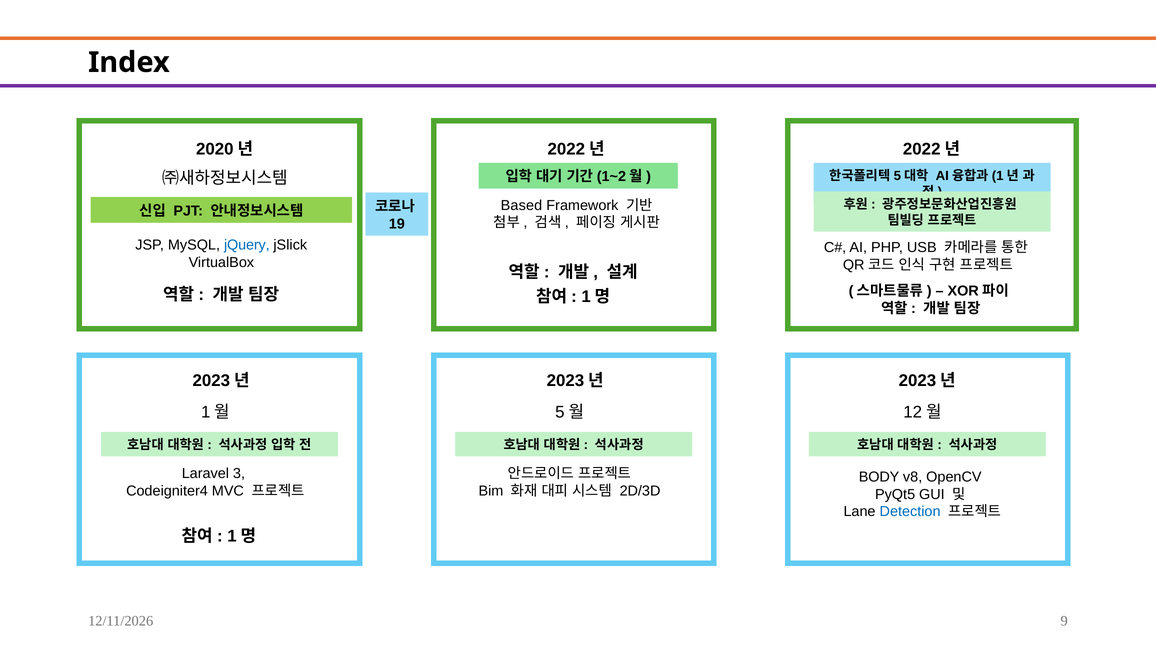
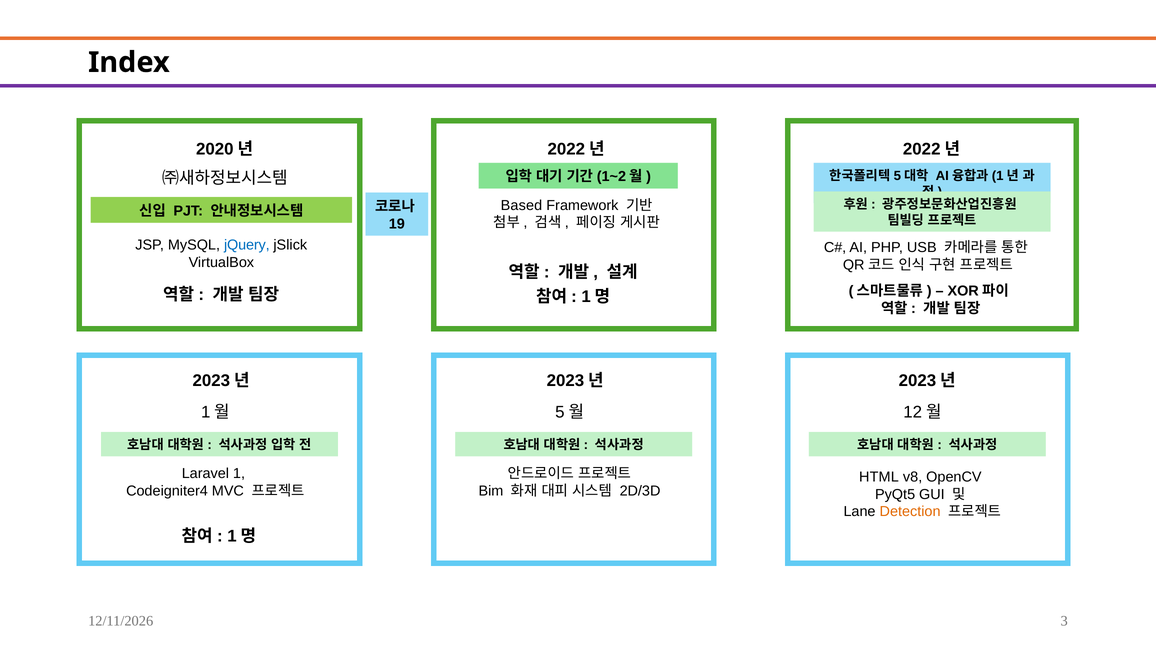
3: 3 -> 1 (239, 474)
BODY: BODY -> HTML (879, 477)
Detection colour: blue -> orange (910, 512)
9: 9 -> 3 (1064, 621)
